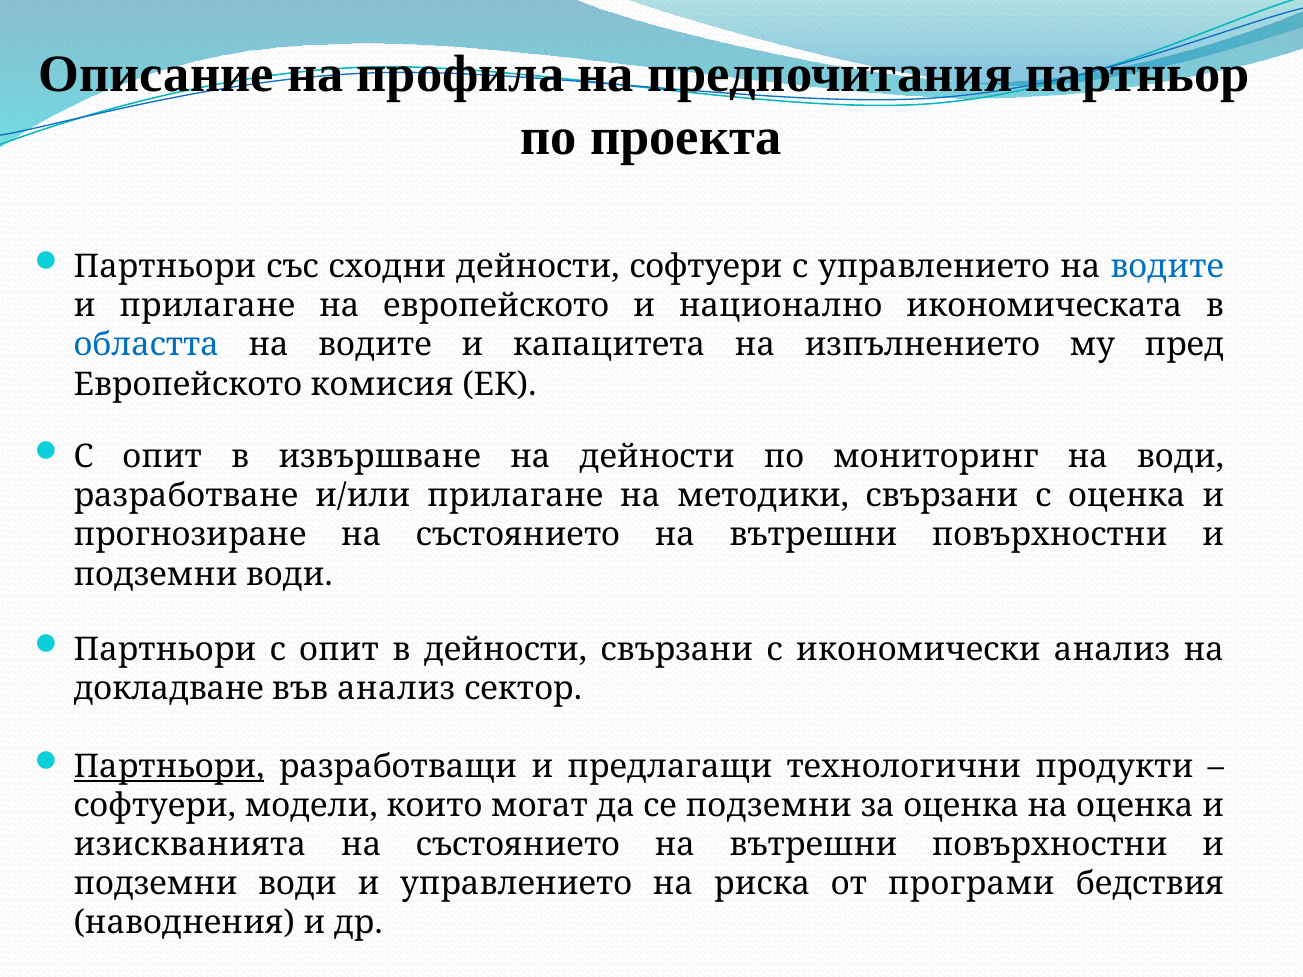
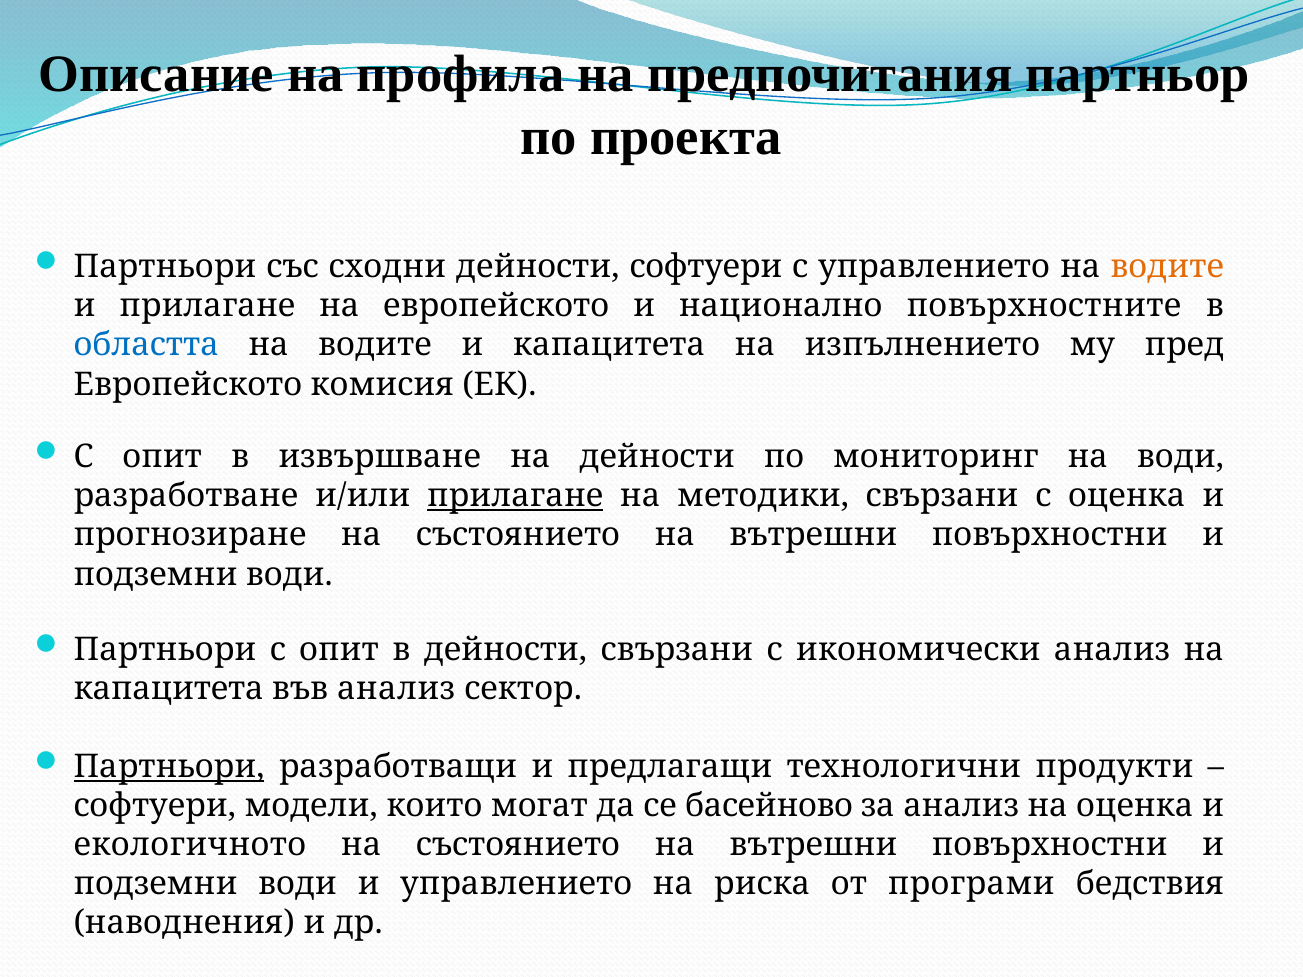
водите colour: blue -> orange (1167, 267)
икономическата: икономическата -> повърхностните (1044, 306)
прилагане underline: none -> present (515, 496)
докладване: докладване -> капацитета (169, 689)
се подземни: подземни -> басейново (769, 806)
за оценка: оценка -> анализ (961, 806)
изискванията: изискванията -> екологичното (190, 845)
